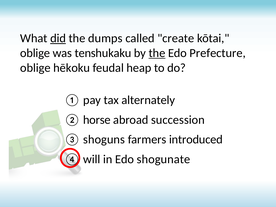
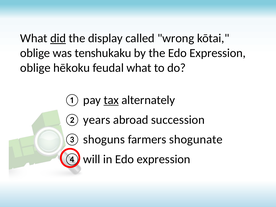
dumps: dumps -> display (105, 38)
create: create -> wrong (176, 38)
the underline: present -> none (157, 53)
Prefecture: Prefecture -> Expression (218, 53)
feudal heap: heap -> what (139, 68)
tax underline: none -> present (111, 100)
horse: horse -> years (97, 120)
introduced: introduced -> shogunate (196, 139)
in Edo shogunate: shogunate -> expression (164, 159)
